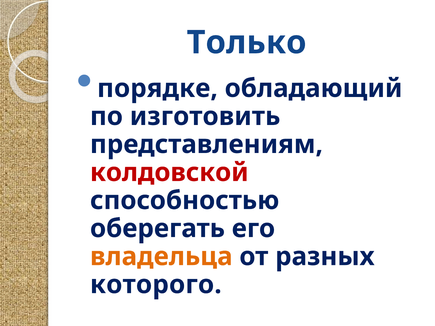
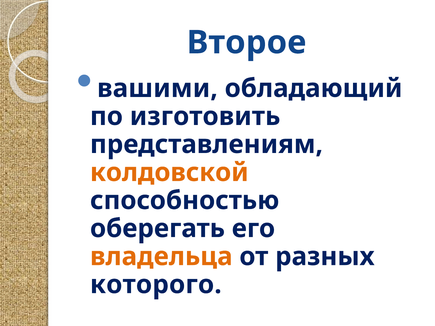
Только: Только -> Второе (246, 43)
порядке: порядке -> вашими (157, 88)
колдовской colour: red -> orange (169, 173)
